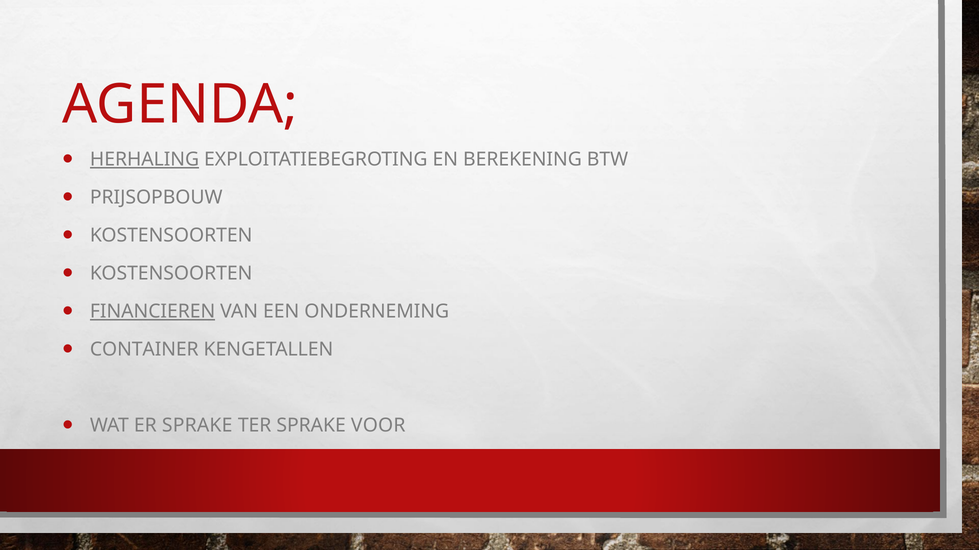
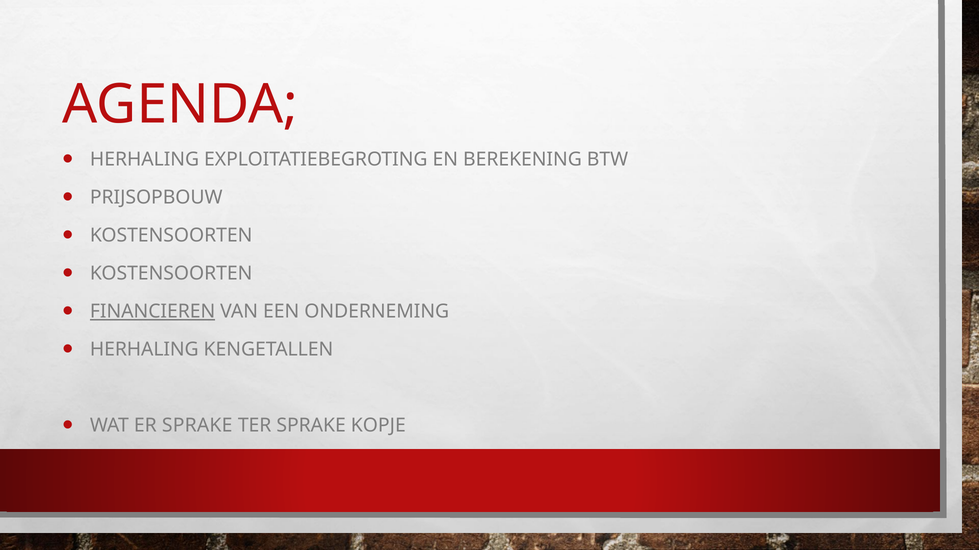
HERHALING underline: present -> none (145, 160)
CONTAINER: CONTAINER -> HERHALING (144, 350)
VOOR: VOOR -> KOPJE (378, 426)
